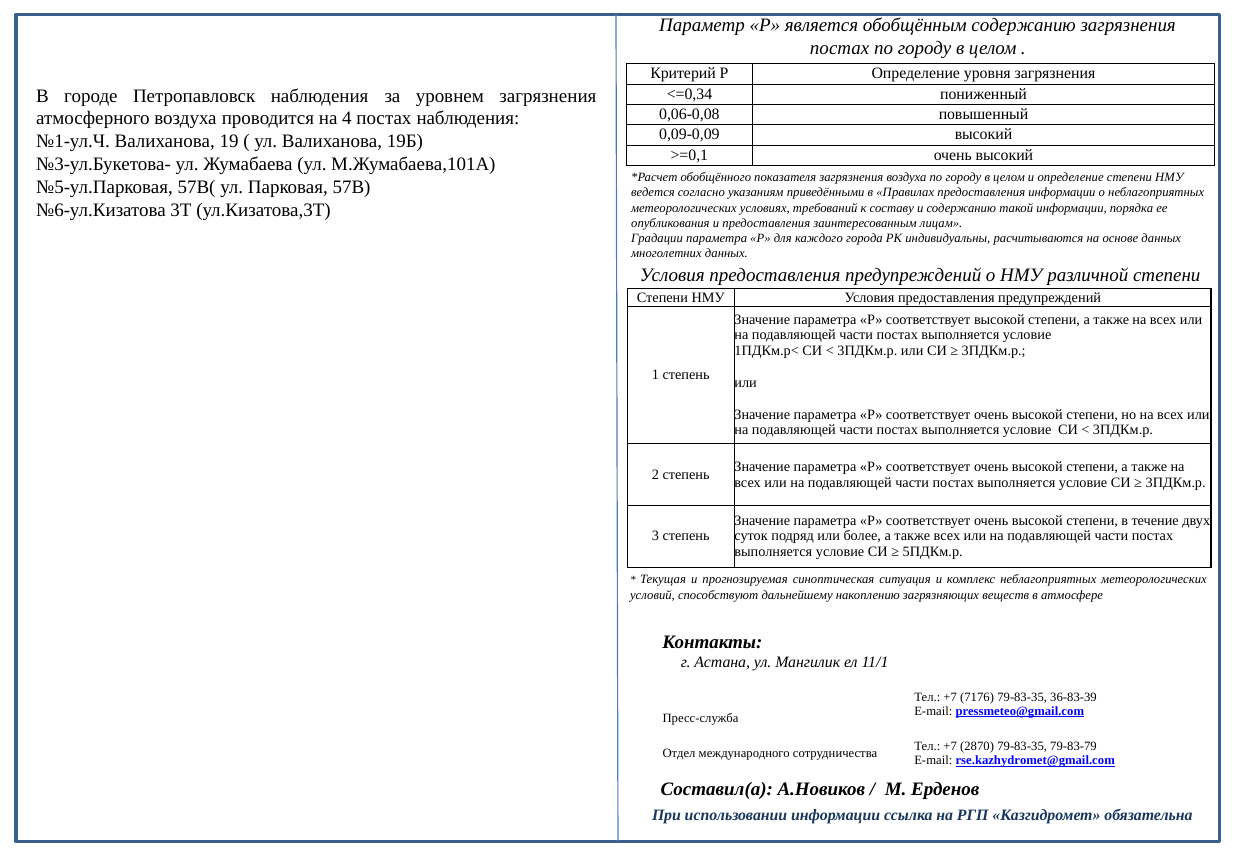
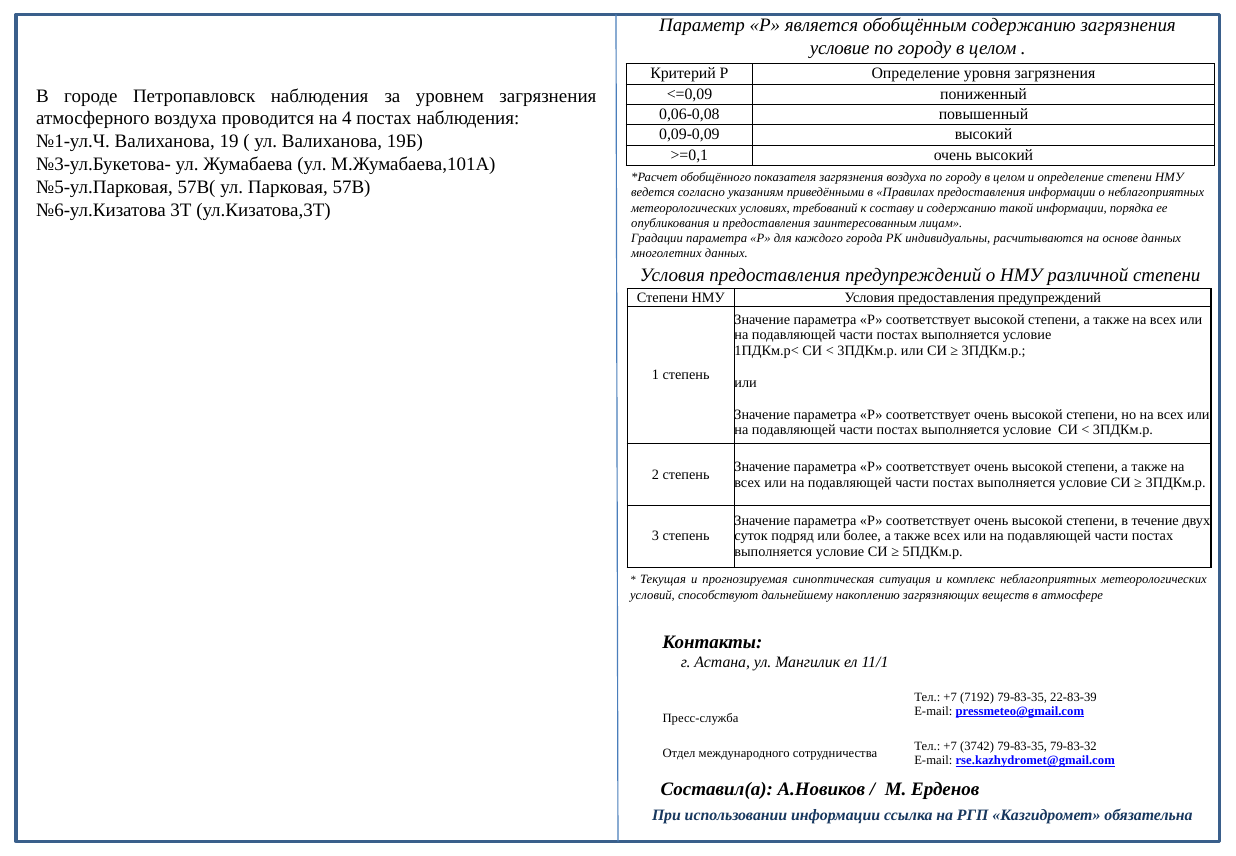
постах: постах -> условие (840, 48)
<=0,34: <=0,34 -> <=0,09 (690, 94)
7176: 7176 -> 7192 (977, 697)
36-83-39: 36-83-39 -> 22-83-39 (1074, 697)
2870: 2870 -> 3742 (977, 746)
79-83-79: 79-83-79 -> 79-83-32 (1074, 746)
